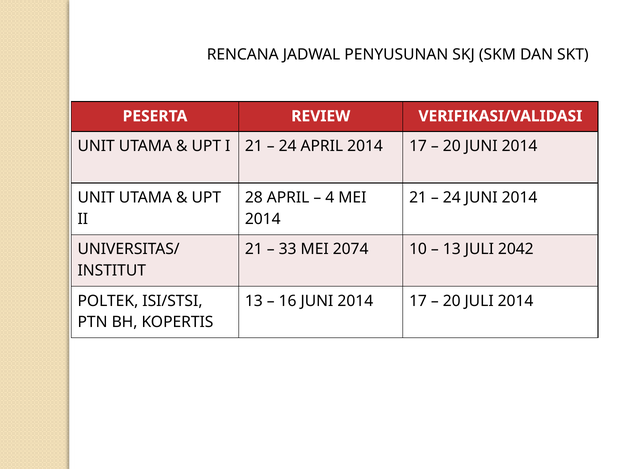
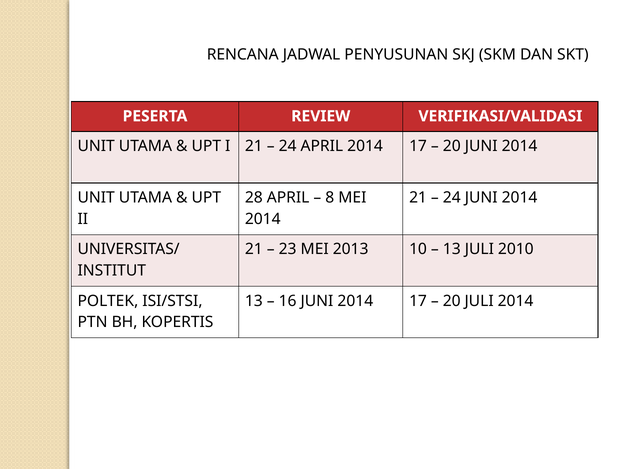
4: 4 -> 8 (330, 198)
33: 33 -> 23 (288, 249)
2074: 2074 -> 2013 (351, 249)
2042: 2042 -> 2010 (516, 249)
